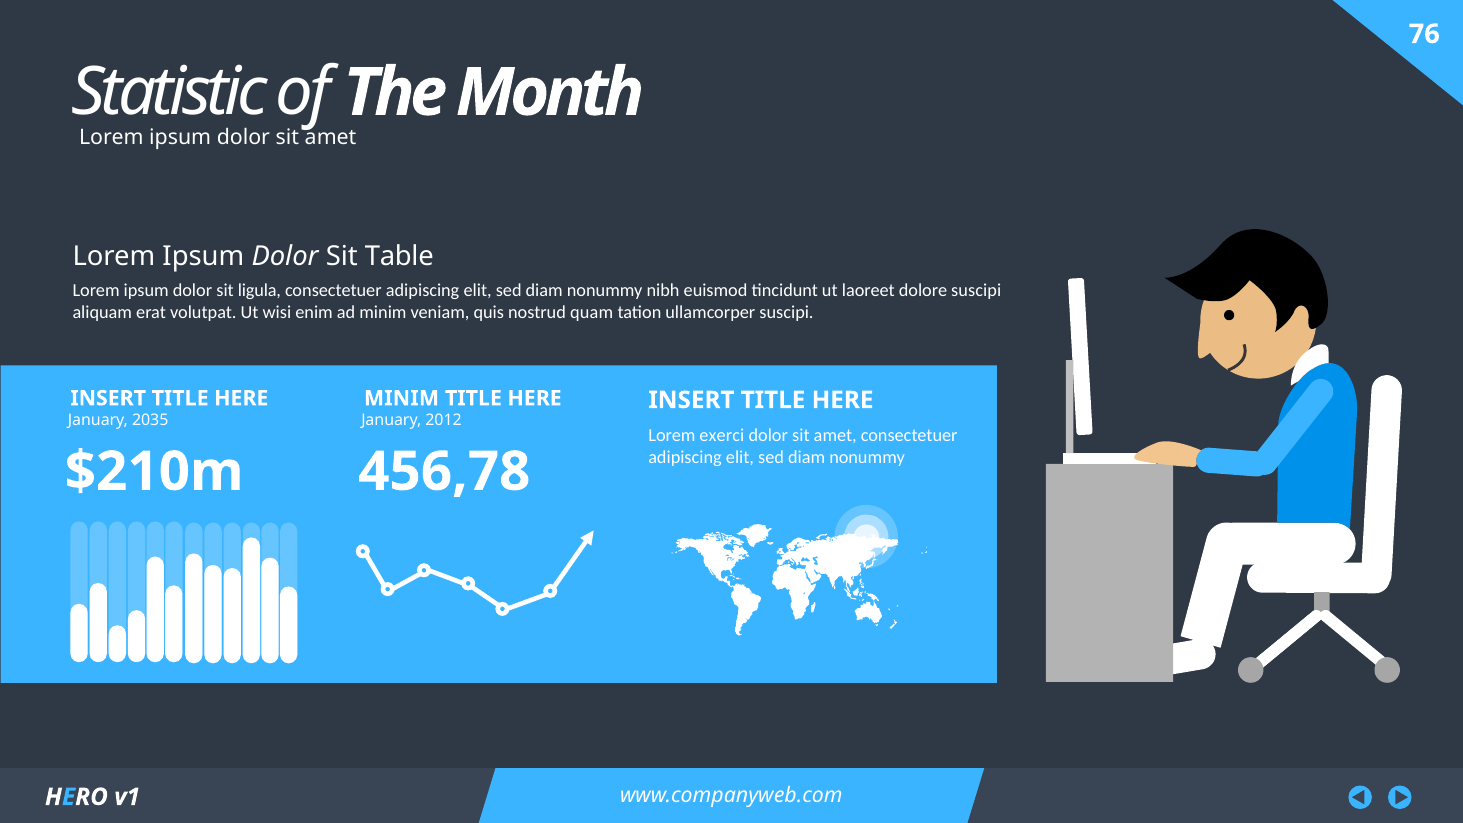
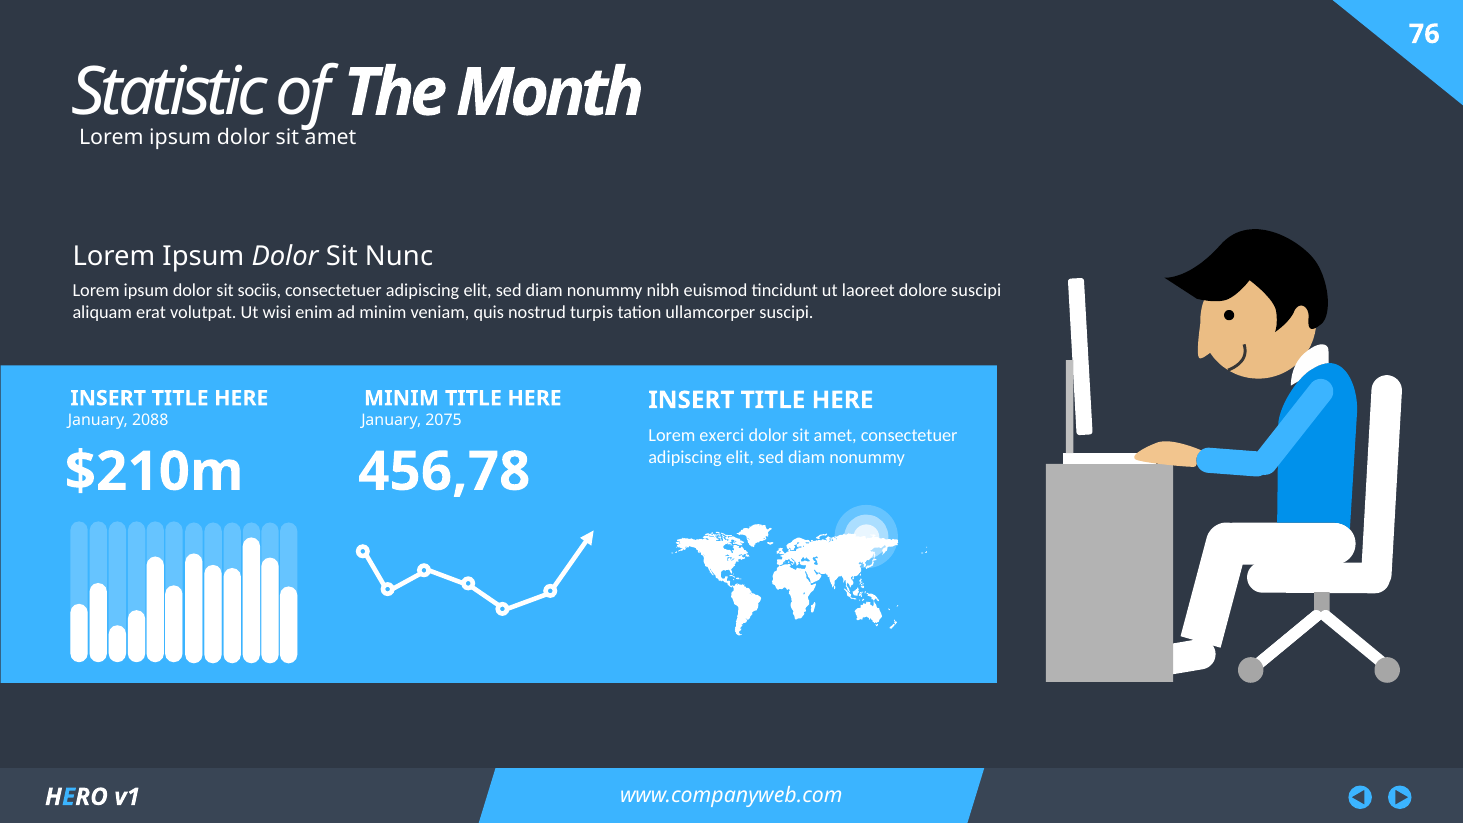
Table: Table -> Nunc (399, 257)
ligula: ligula -> sociis (259, 290)
quam: quam -> turpis (592, 312)
2035: 2035 -> 2088 (150, 420)
2012: 2012 -> 2075 (444, 420)
